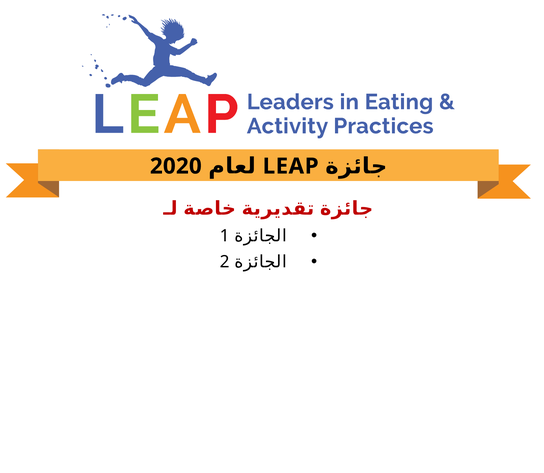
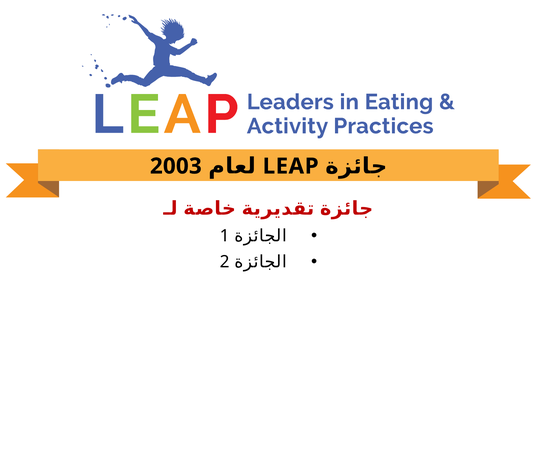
2020: 2020 -> 2003 (176, 166)
